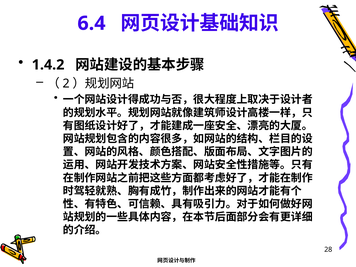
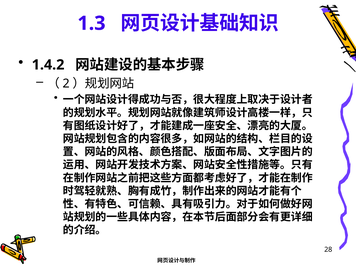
6.4: 6.4 -> 1.3 (91, 23)
